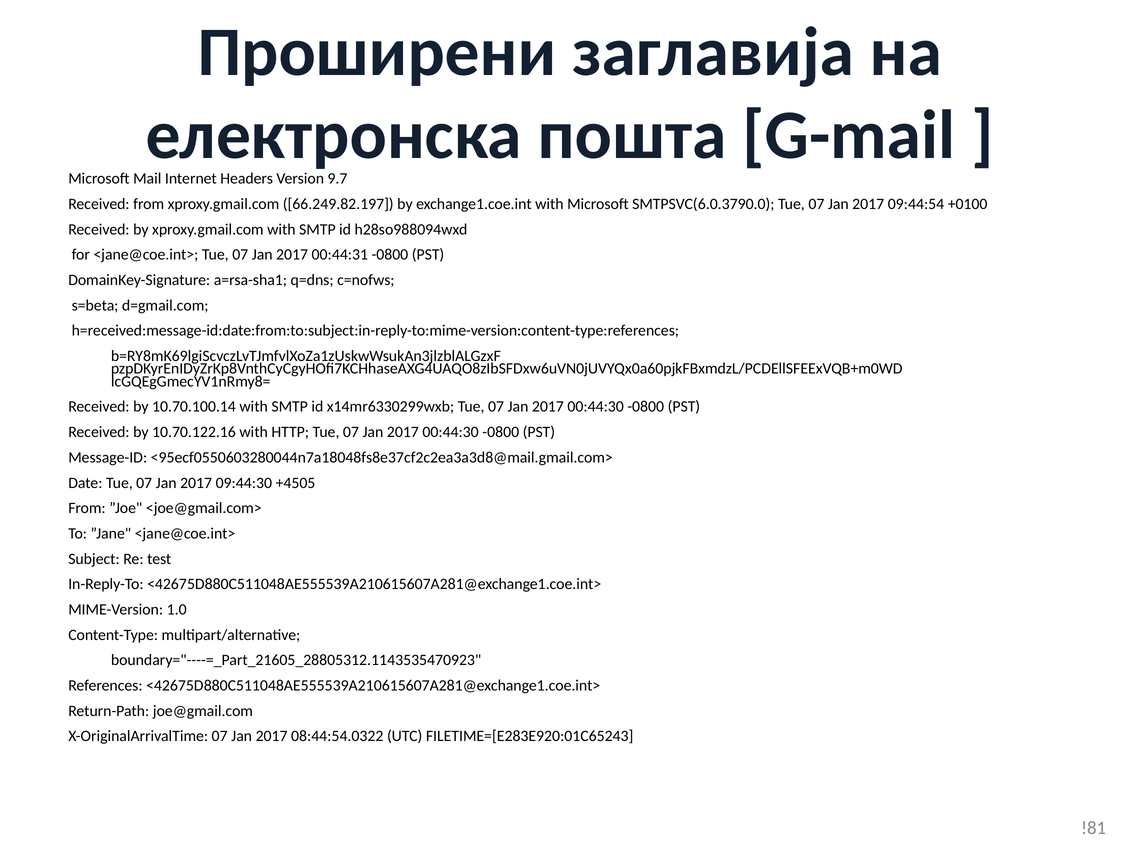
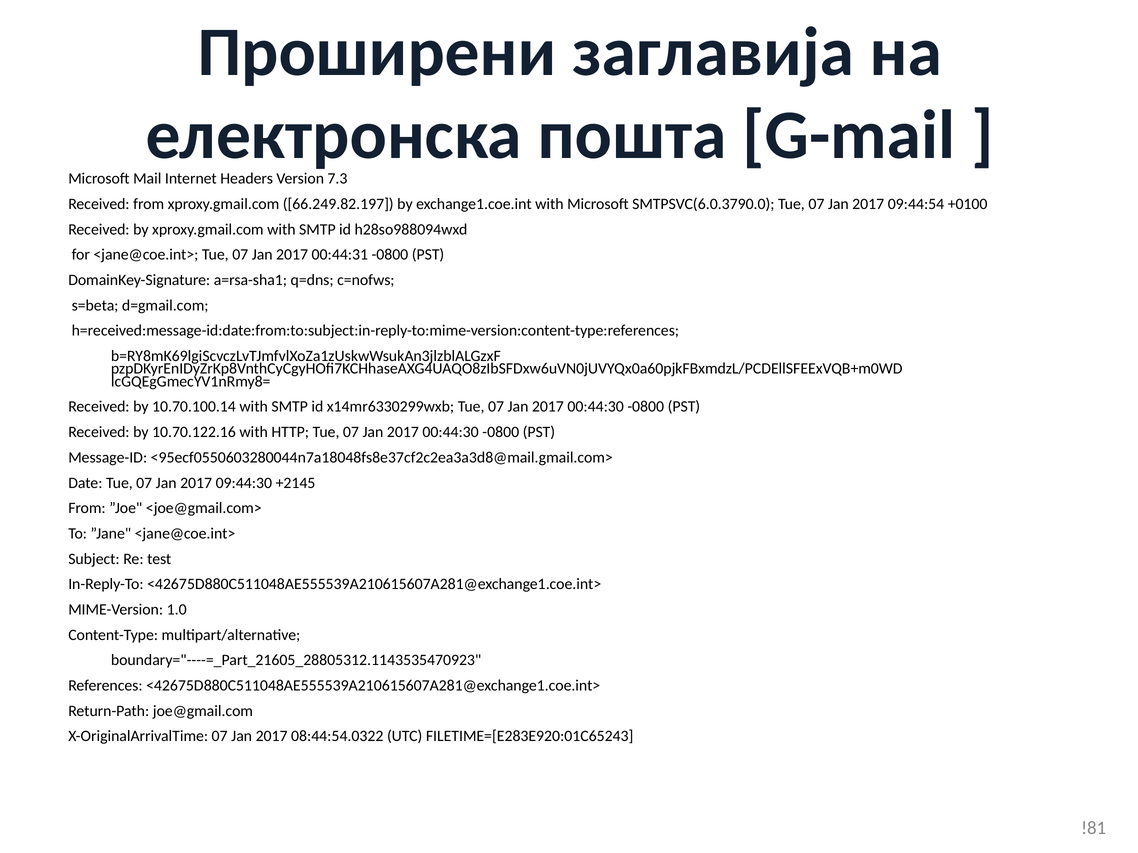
9.7: 9.7 -> 7.3 (337, 179)
+4505: +4505 -> +2145 (296, 483)
